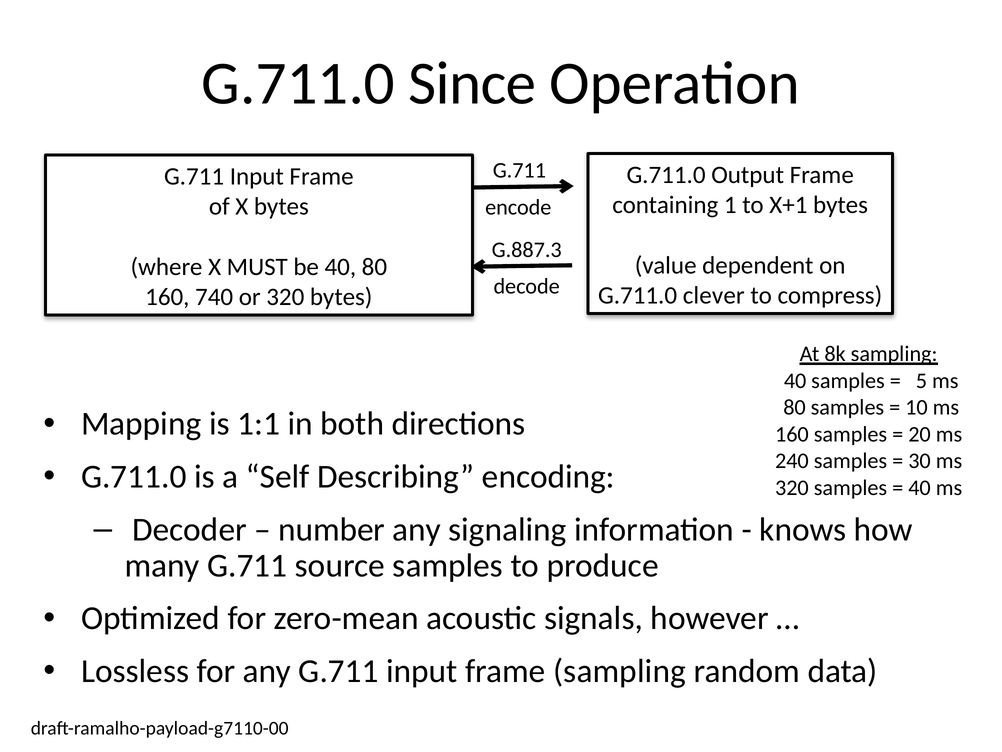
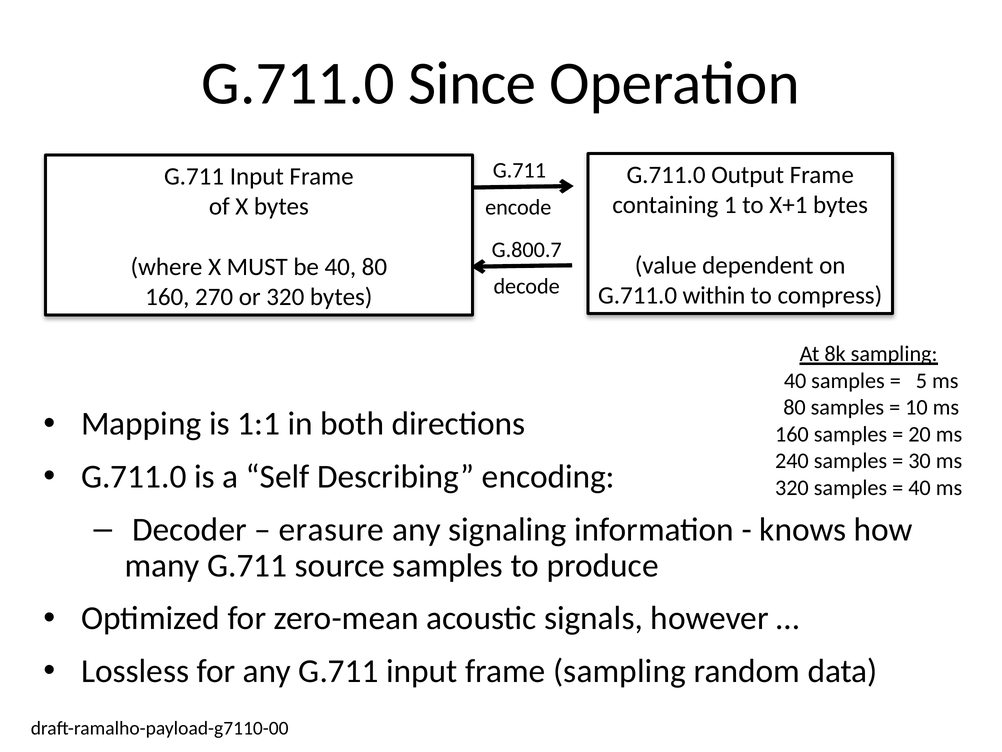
G.887.3: G.887.3 -> G.800.7 (527, 250)
clever: clever -> within (714, 295)
740: 740 -> 270 (214, 297)
number: number -> erasure (332, 529)
